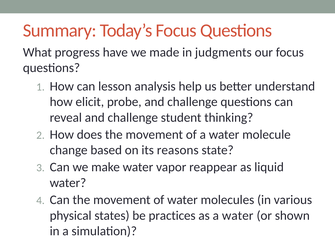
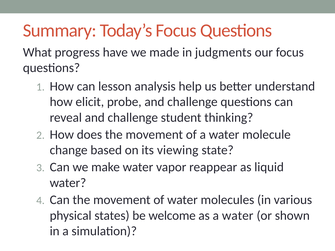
reasons: reasons -> viewing (178, 150)
practices: practices -> welcome (172, 216)
